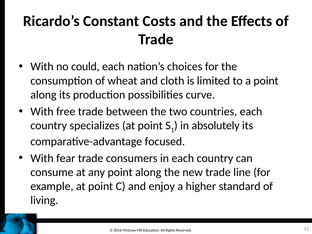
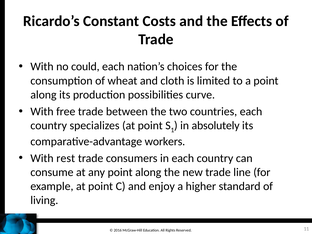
focused: focused -> workers (165, 141)
fear: fear -> rest (66, 158)
